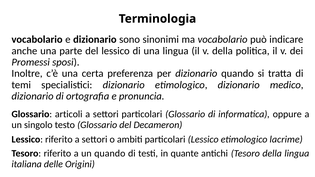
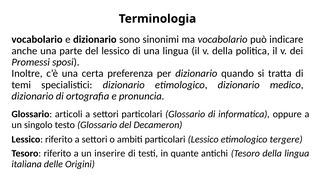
lacrime: lacrime -> tergere (286, 140)
un quando: quando -> inserire (110, 154)
